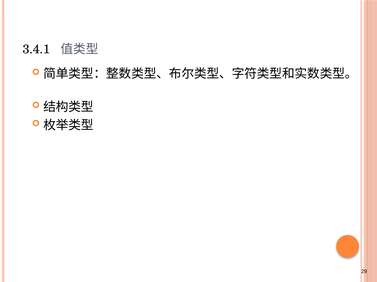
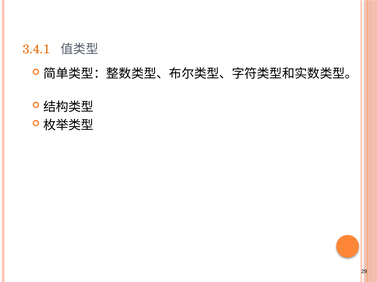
3.4.1 colour: black -> orange (36, 49)
